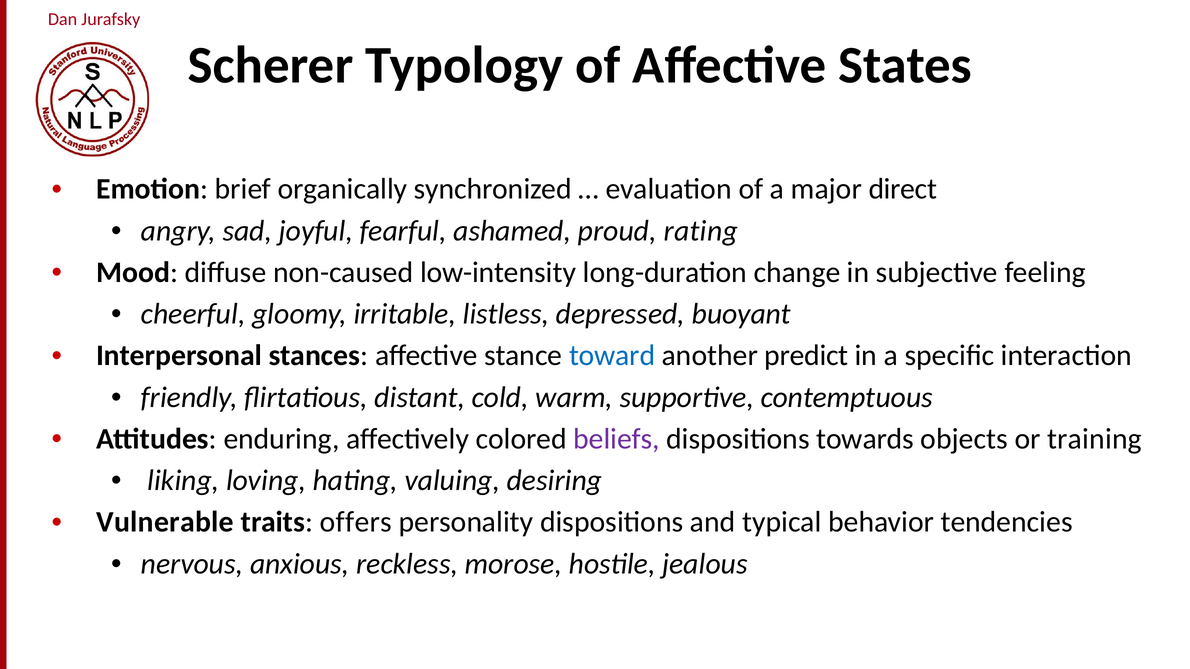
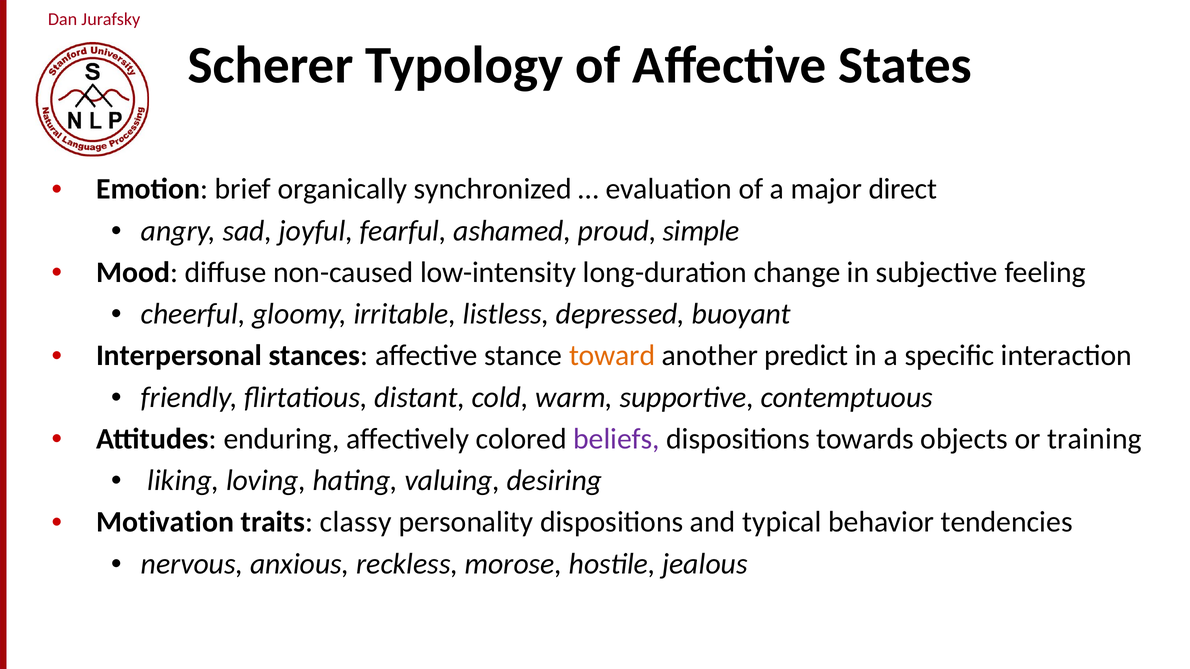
rating: rating -> simple (701, 231)
toward colour: blue -> orange (612, 356)
Vulnerable: Vulnerable -> Motivation (165, 522)
offers: offers -> classy (356, 522)
